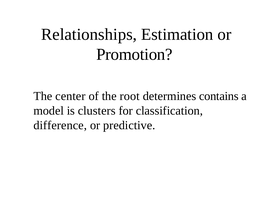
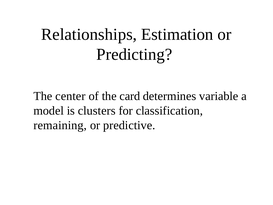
Promotion: Promotion -> Predicting (134, 54)
root: root -> card (130, 96)
contains: contains -> variable (219, 96)
difference: difference -> remaining (60, 125)
